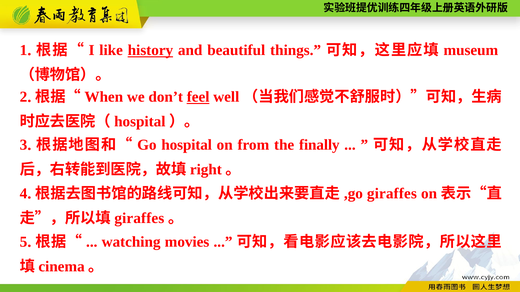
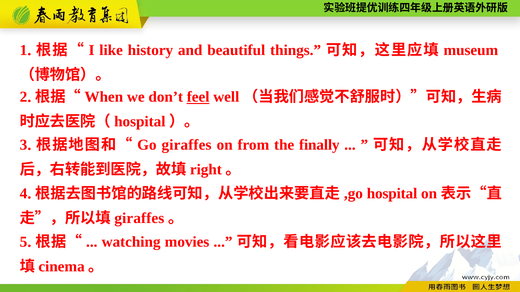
history underline: present -> none (150, 50)
hospital: hospital -> giraffes (187, 145)
giraffes: giraffes -> hospital (392, 194)
